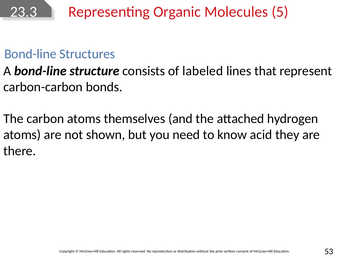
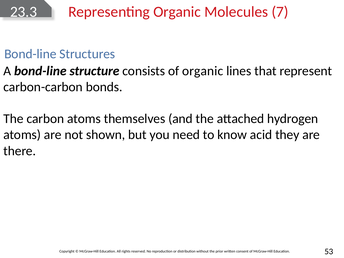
5: 5 -> 7 (280, 12)
of labeled: labeled -> organic (203, 71)
